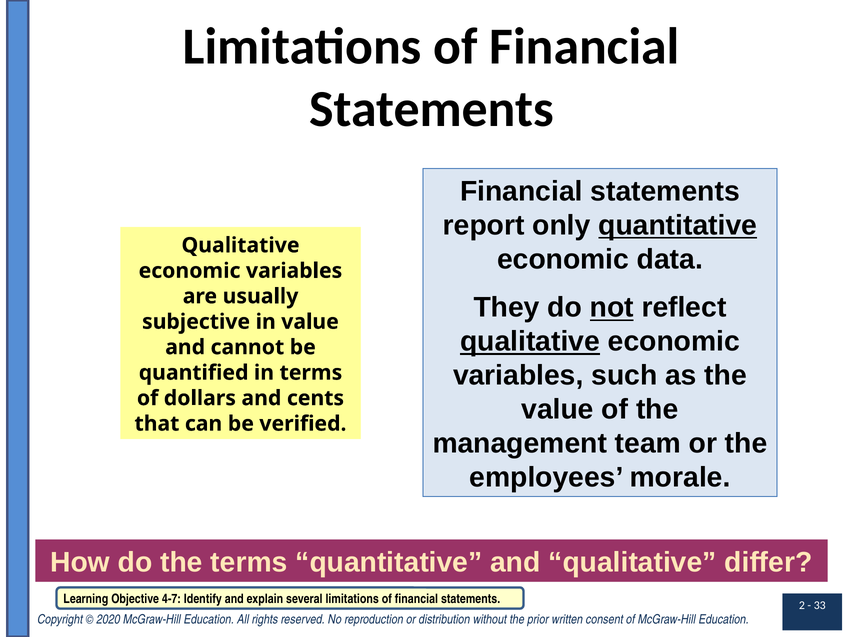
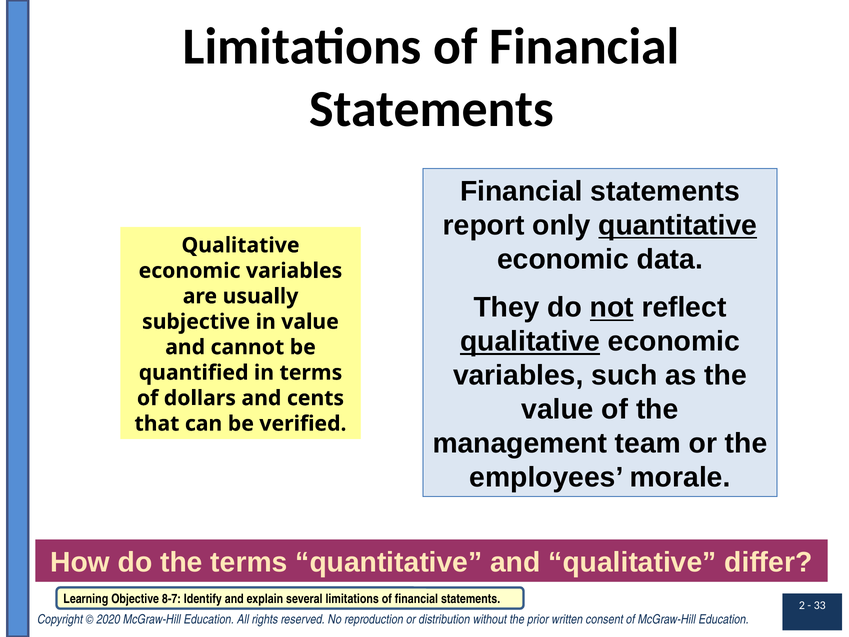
4-7: 4-7 -> 8-7 (171, 599)
